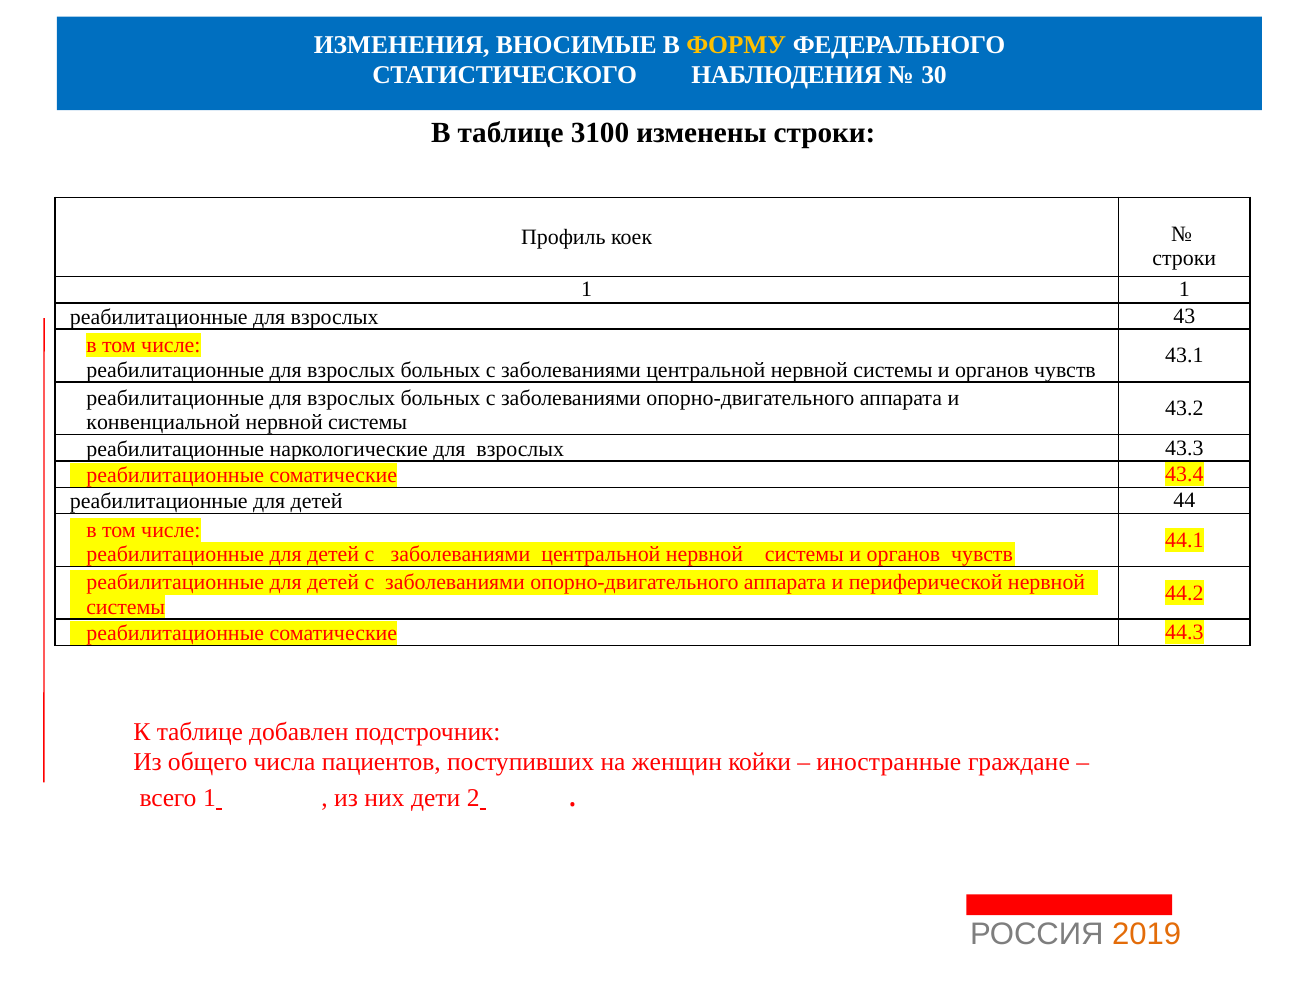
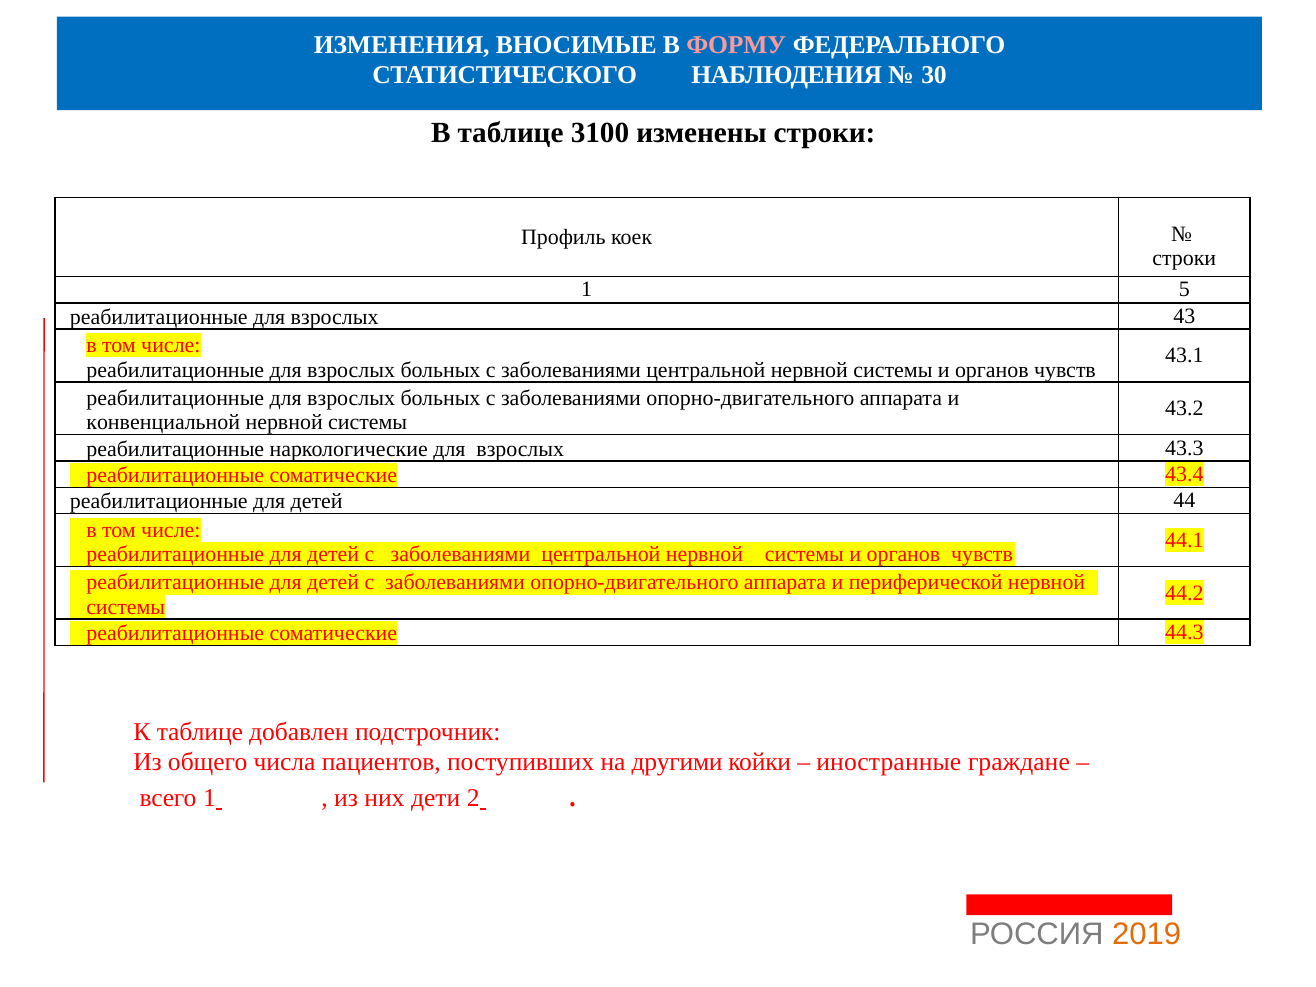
ФОРМУ colour: yellow -> pink (736, 45)
1 1: 1 -> 5 (1184, 290)
женщин: женщин -> другими (677, 762)
